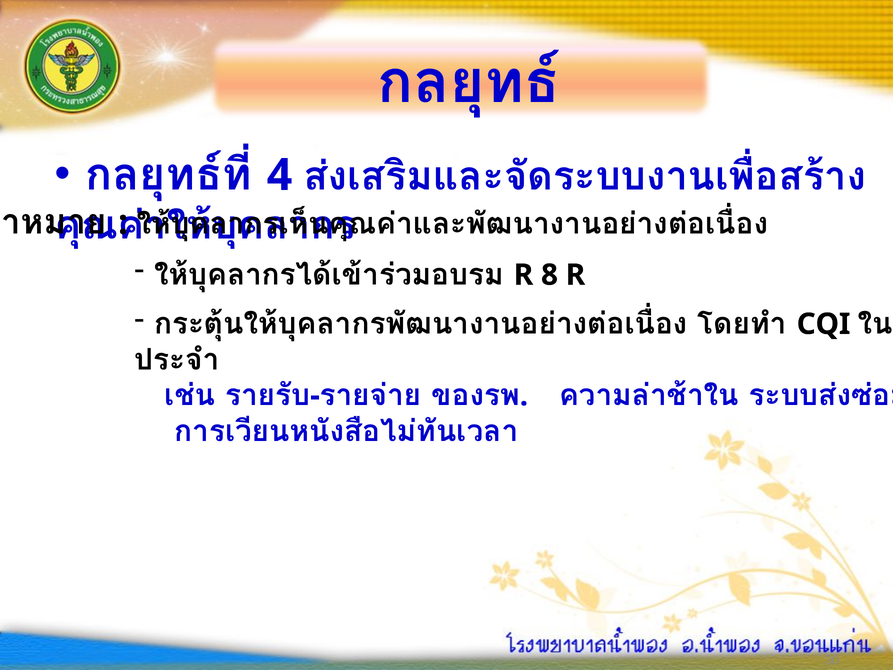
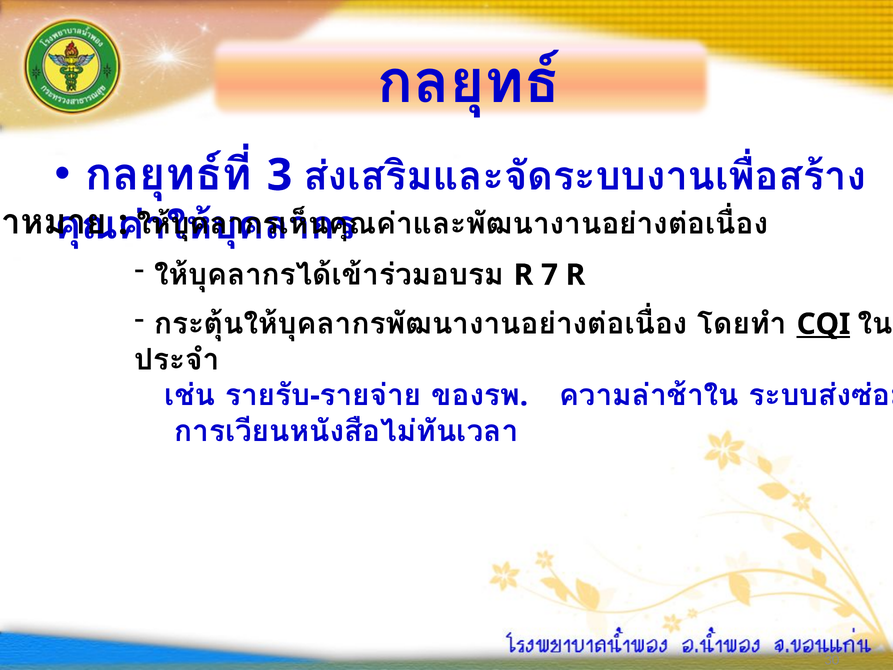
4: 4 -> 3 (280, 175)
8: 8 -> 7 (550, 275)
CQI underline: none -> present (824, 324)
